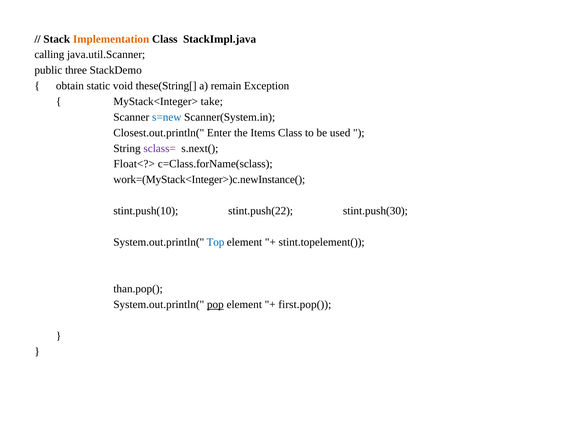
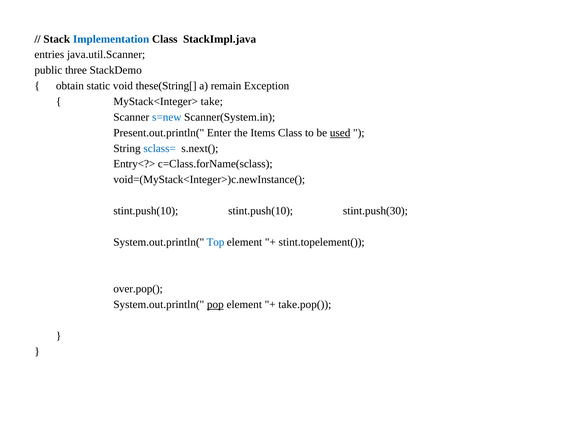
Implementation colour: orange -> blue (111, 39)
calling: calling -> entries (49, 55)
Closest.out.println(: Closest.out.println( -> Present.out.println( (159, 133)
used underline: none -> present (340, 133)
sclass= colour: purple -> blue (160, 149)
Float<?>: Float<?> -> Entry<?> (134, 164)
work=(MyStack<Integer>)c.newInstance(: work=(MyStack<Integer>)c.newInstance( -> void=(MyStack<Integer>)c.newInstance( (209, 180)
stint.push(10 stint.push(22: stint.push(22 -> stint.push(10 (261, 211)
than.pop(: than.pop( -> over.pop( (138, 289)
first.pop(: first.pop( -> take.pop( (305, 305)
